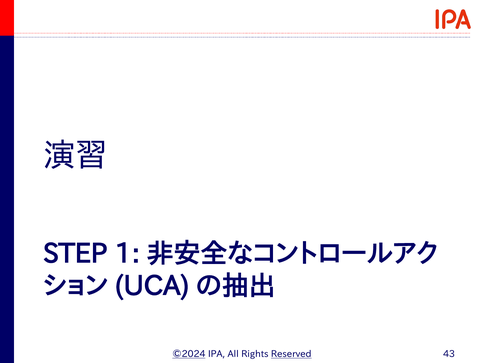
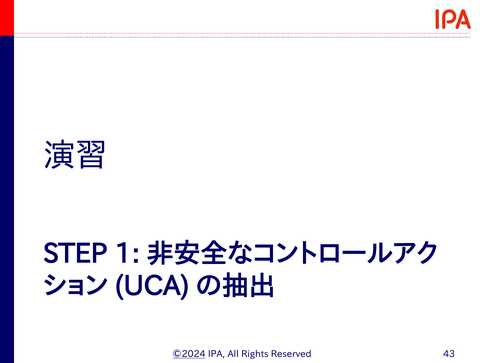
Reserved underline: present -> none (291, 354)
